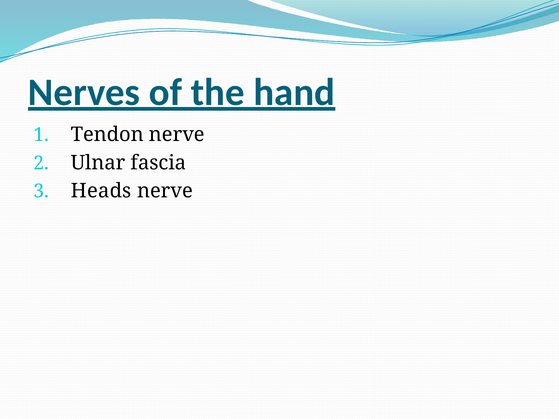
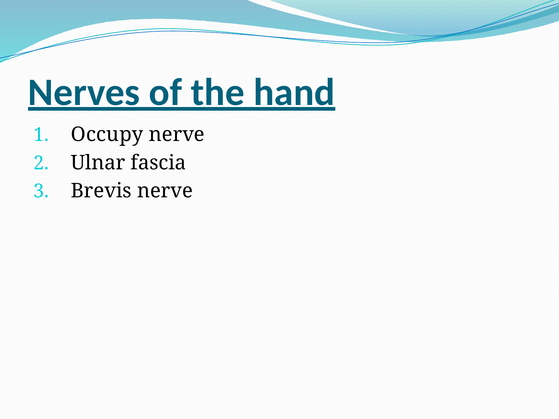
Tendon: Tendon -> Occupy (107, 135)
Heads: Heads -> Brevis (101, 191)
